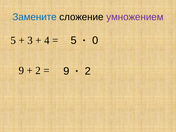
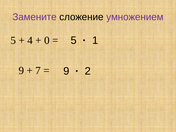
Замените colour: blue -> purple (35, 17)
0: 0 -> 1 (95, 40)
3: 3 -> 4 (30, 40)
4: 4 -> 0 (47, 40)
2: 2 -> 7 (38, 70)
